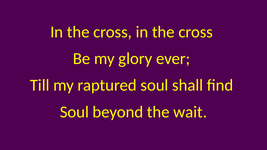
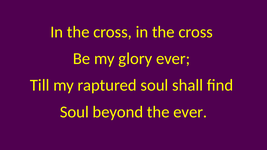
the wait: wait -> ever (190, 112)
